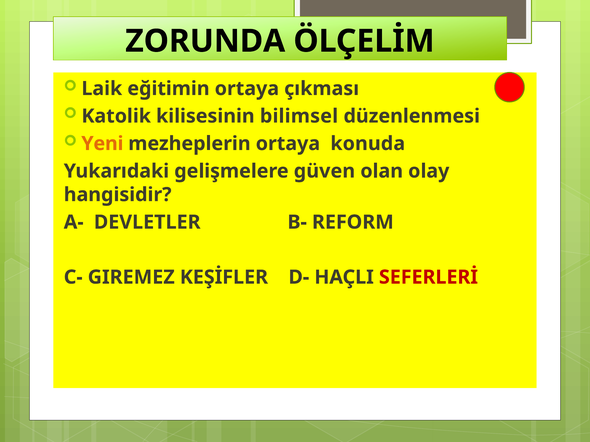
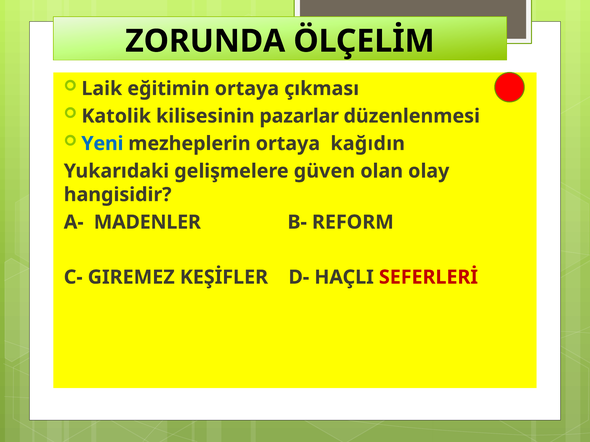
bilimsel: bilimsel -> pazarlar (299, 116)
Yeni colour: orange -> blue (102, 144)
konuda: konuda -> kağıdın (368, 144)
DEVLETLER: DEVLETLER -> MADENLER (147, 222)
